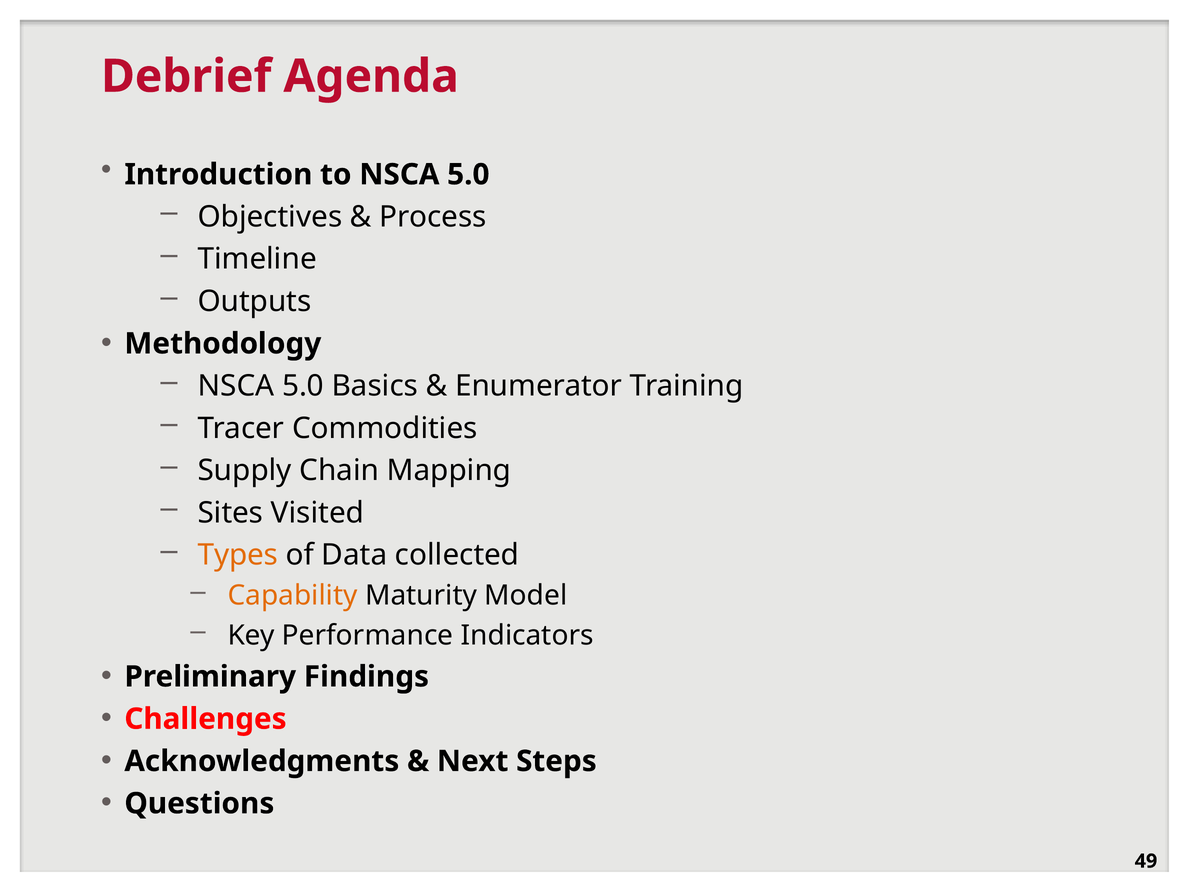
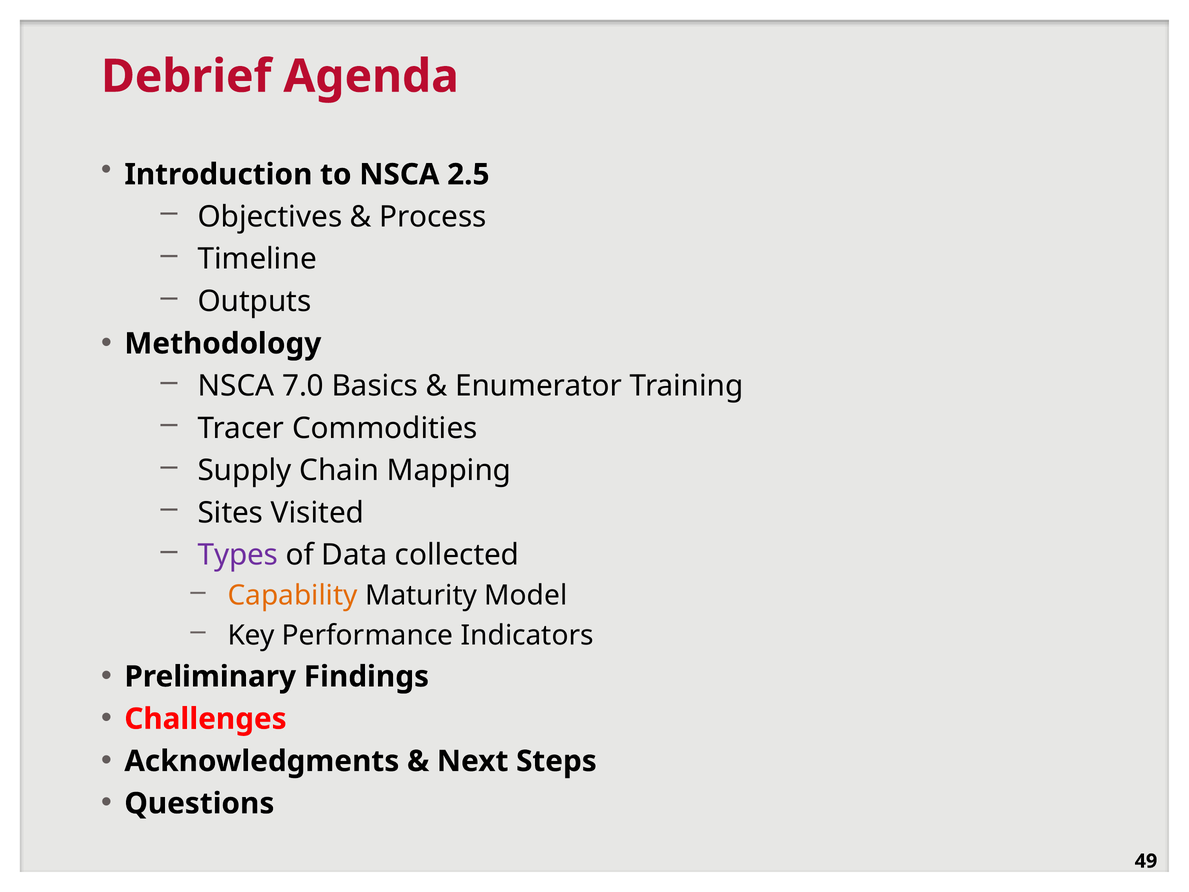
to NSCA 5.0: 5.0 -> 2.5 (468, 174)
5.0: 5.0 -> 7.0 (303, 386)
Types colour: orange -> purple (238, 555)
